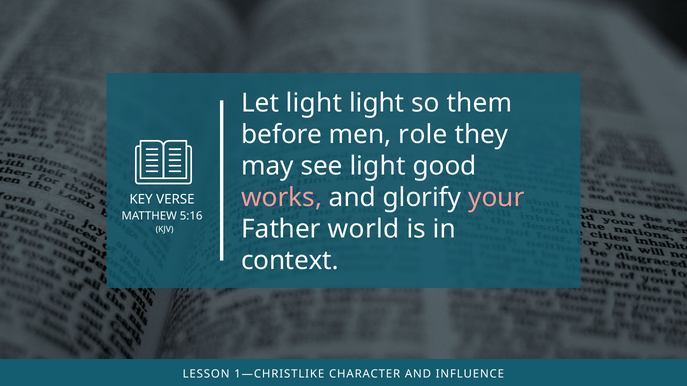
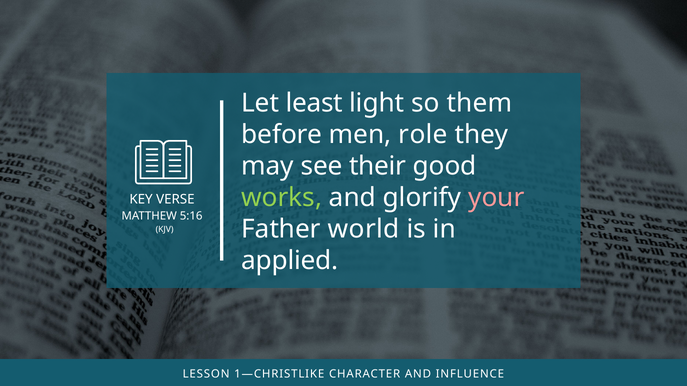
Let light: light -> least (314, 103)
see light: light -> their (378, 166)
works colour: pink -> light green (282, 198)
context: context -> applied (290, 261)
